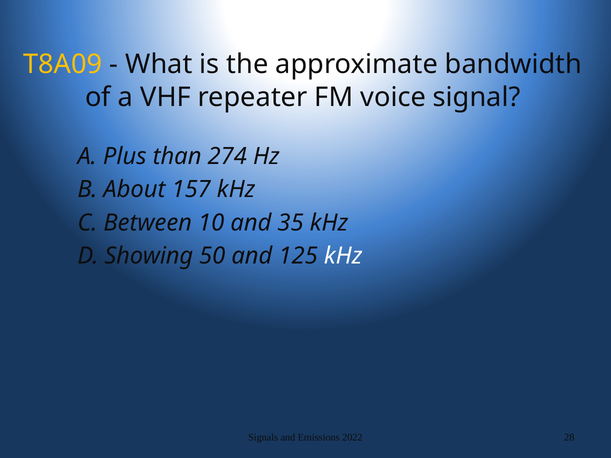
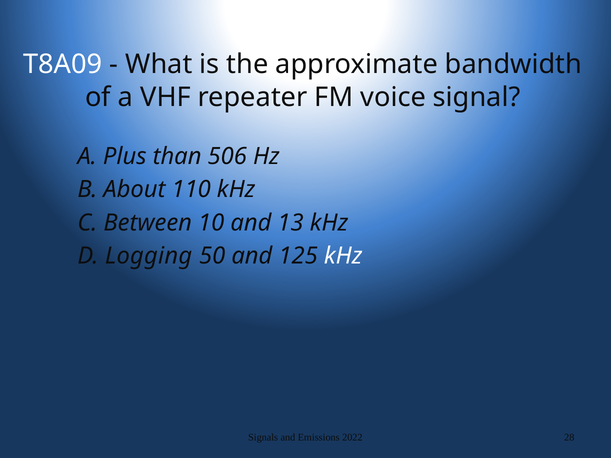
T8A09 colour: yellow -> white (63, 65)
274: 274 -> 506 (227, 156)
157: 157 -> 110 (191, 190)
35: 35 -> 13 (291, 223)
Showing: Showing -> Logging (149, 256)
